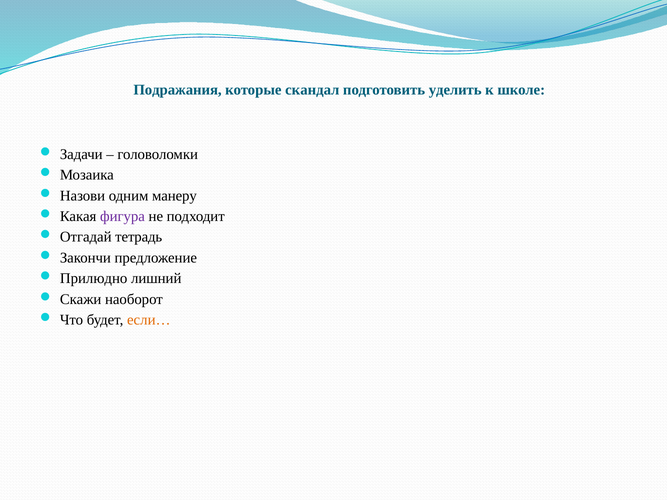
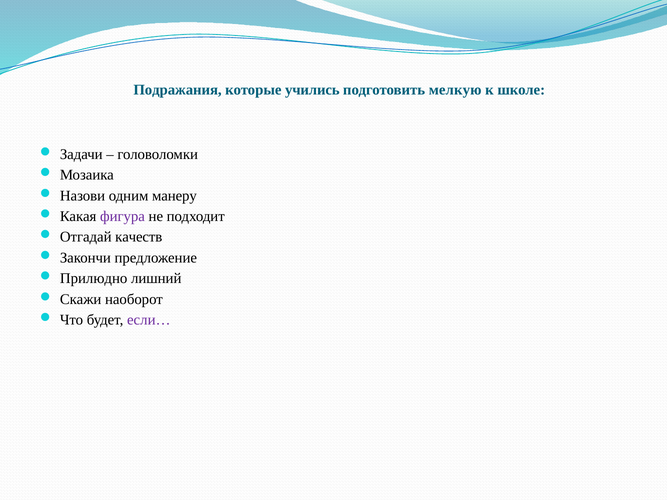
скандал: скандал -> учились (312, 90)
уделить: уделить -> мелкую (455, 90)
тетрадь: тетрадь -> качеств (139, 237)
если… colour: orange -> purple (149, 320)
